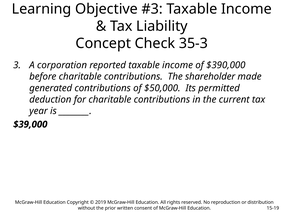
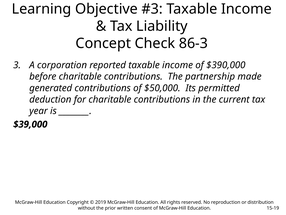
35-3: 35-3 -> 86-3 (193, 43)
shareholder: shareholder -> partnership (210, 76)
